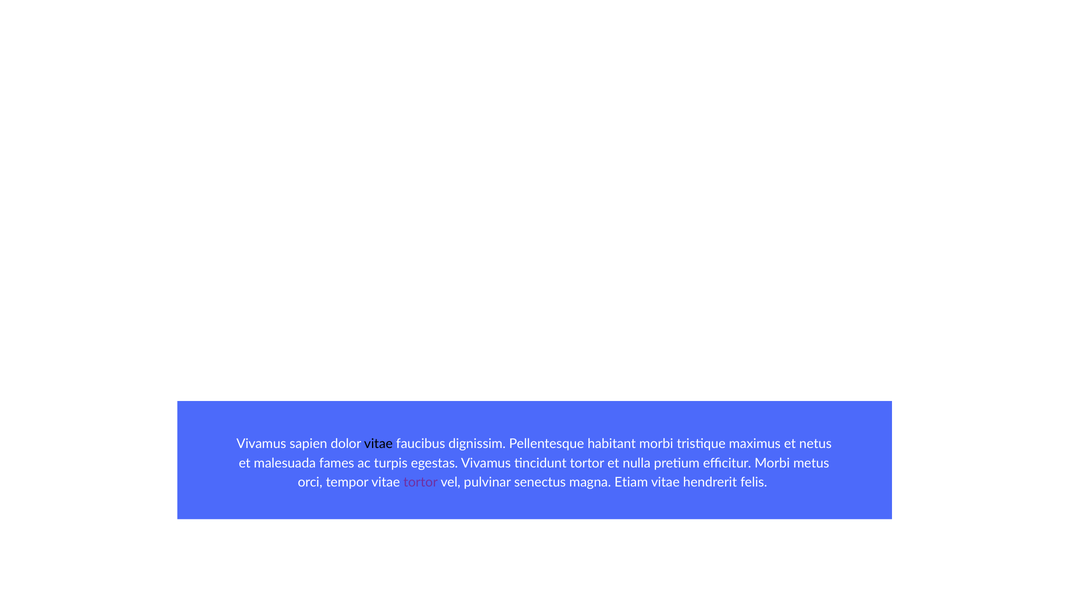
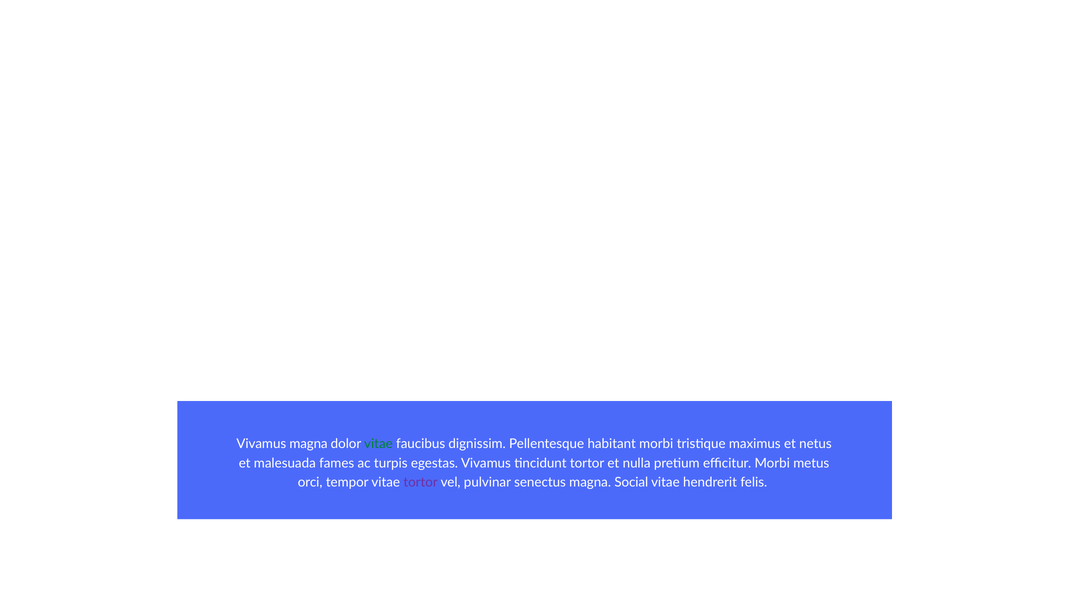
Vivamus sapien: sapien -> magna (309, 444)
vitae colour: black -> green (378, 444)
Etiam: Etiam -> Social (631, 482)
